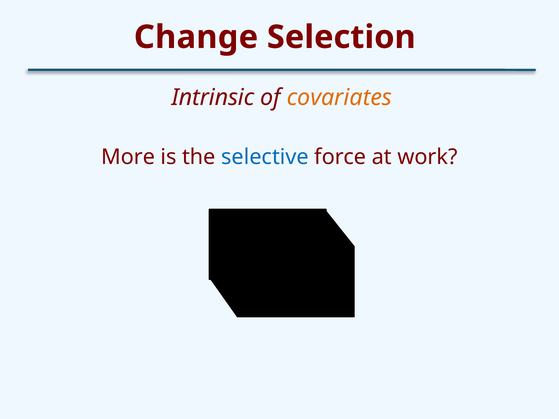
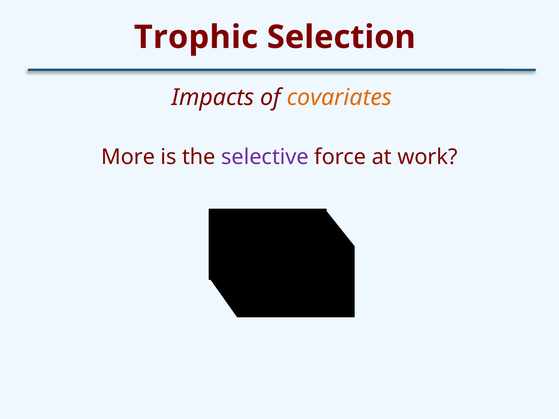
Change: Change -> Trophic (196, 37)
Intrinsic: Intrinsic -> Impacts (213, 98)
selective colour: blue -> purple (265, 157)
